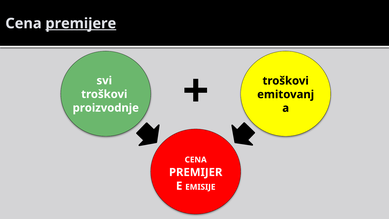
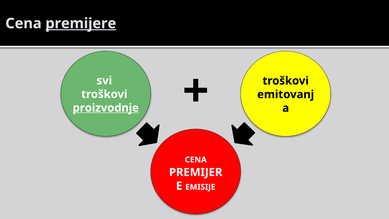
proizvodnje underline: none -> present (106, 108)
